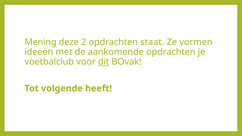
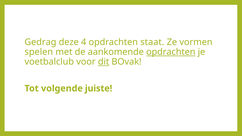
Mening: Mening -> Gedrag (40, 42)
2: 2 -> 4 (84, 42)
ideeën: ideeën -> spelen (39, 52)
opdrachten underline: none -> present (171, 52)
heeft: heeft -> juiste (99, 89)
